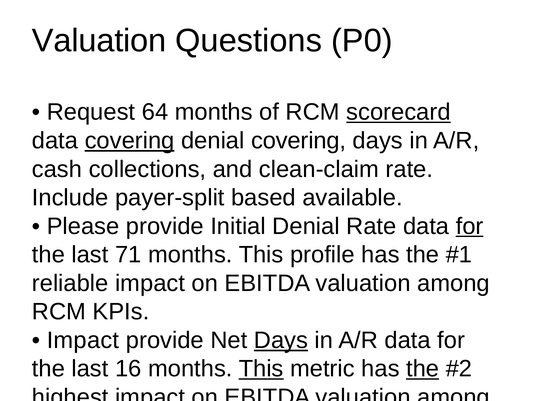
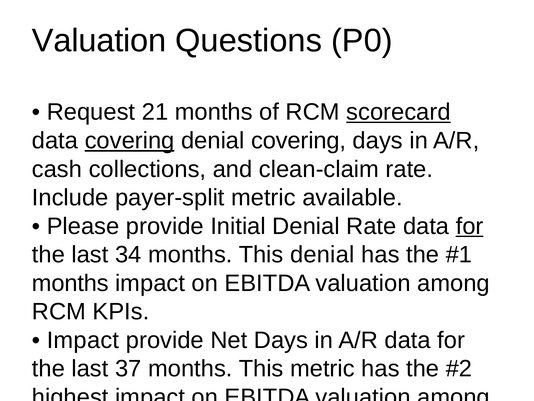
64: 64 -> 21 (155, 112)
payer-split based: based -> metric (263, 197)
71: 71 -> 34 (128, 254)
This profile: profile -> denial (322, 254)
reliable: reliable -> months (70, 283)
Days underline: present -> none (281, 340)
16: 16 -> 37 (128, 368)
This underline: present -> none (261, 368)
the underline: present -> none (423, 368)
